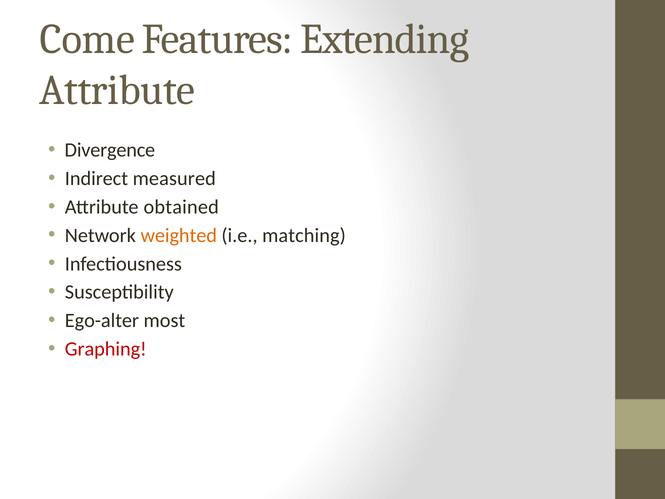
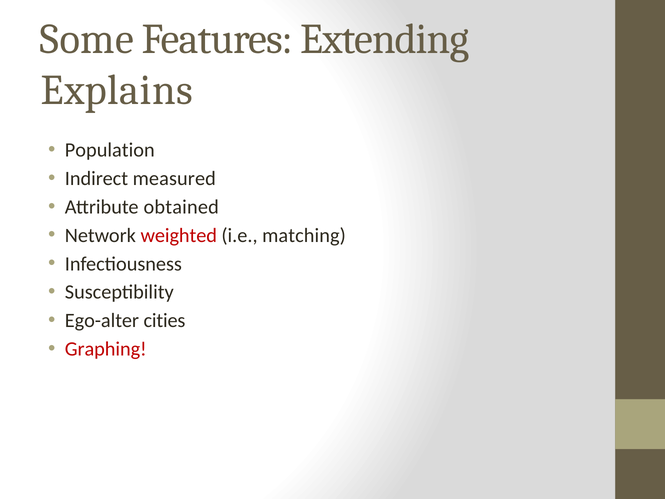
Come: Come -> Some (87, 39)
Attribute: Attribute -> Explains (117, 90)
Divergence: Divergence -> Population (110, 150)
weighted colour: orange -> red (179, 235)
most: most -> cities (165, 321)
